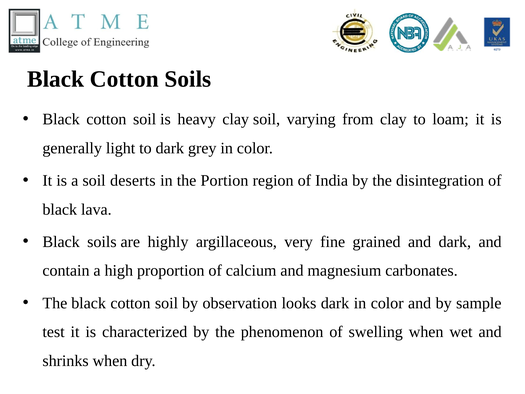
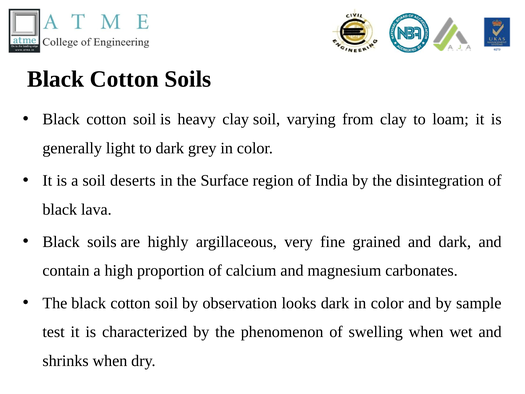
Portion: Portion -> Surface (225, 180)
